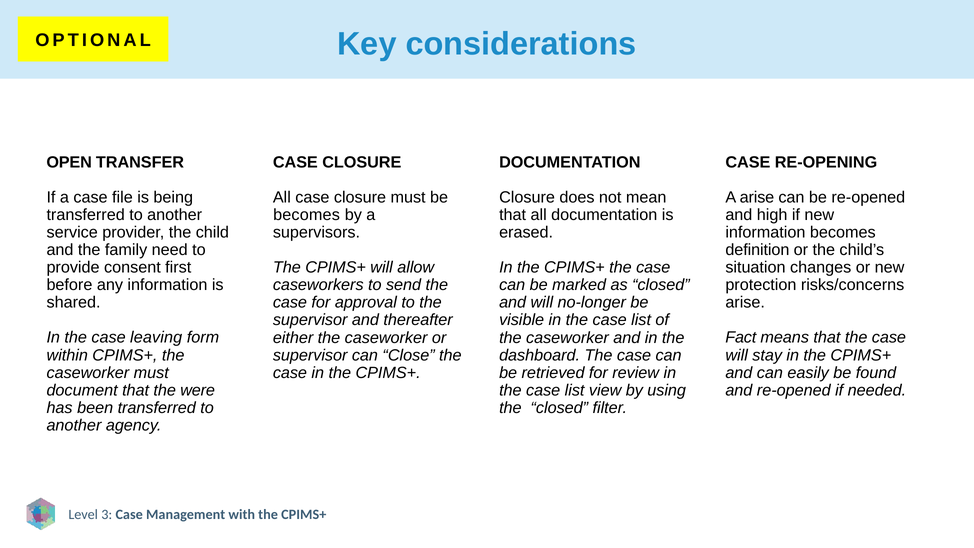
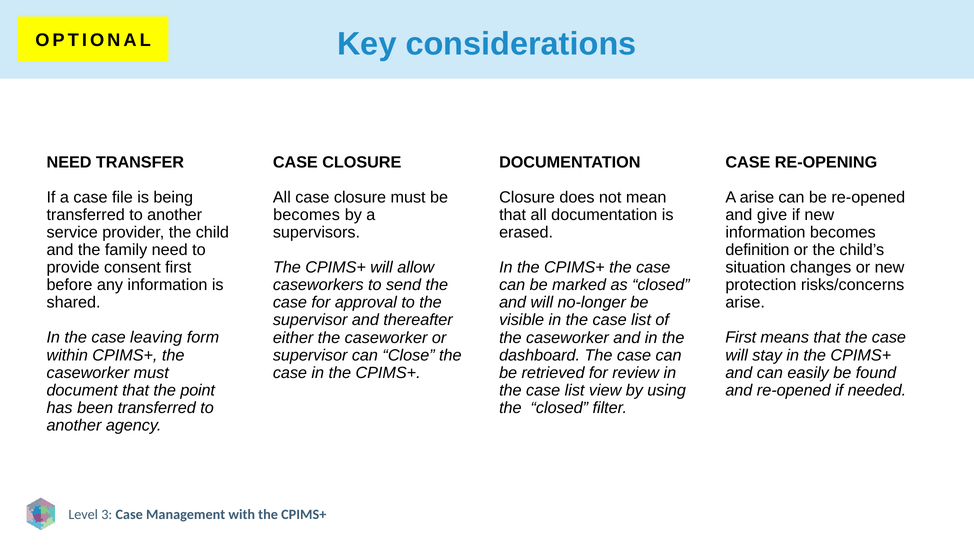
OPEN: OPEN -> NEED (69, 162)
high: high -> give (772, 215)
Fact: Fact -> First (741, 338)
were: were -> point (198, 390)
